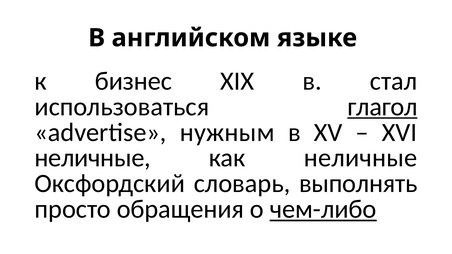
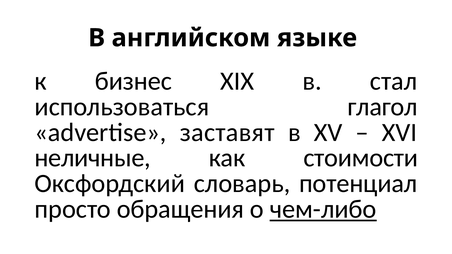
глагол underline: present -> none (383, 107)
нужным: нужным -> заставят (227, 132)
как неличные: неличные -> стоимости (361, 158)
выполнять: выполнять -> потенциал (358, 184)
